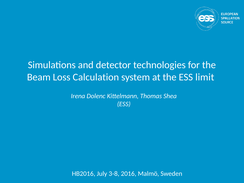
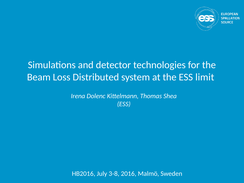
Calculation: Calculation -> Distributed (96, 77)
